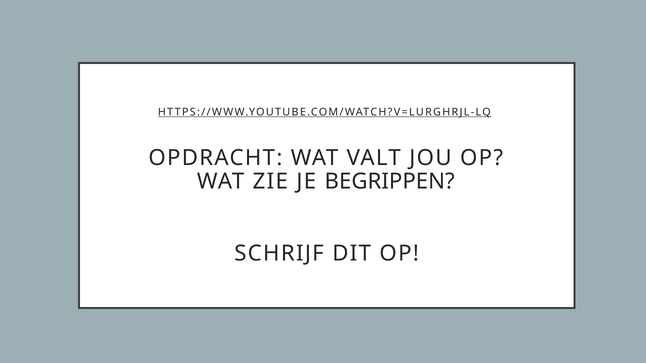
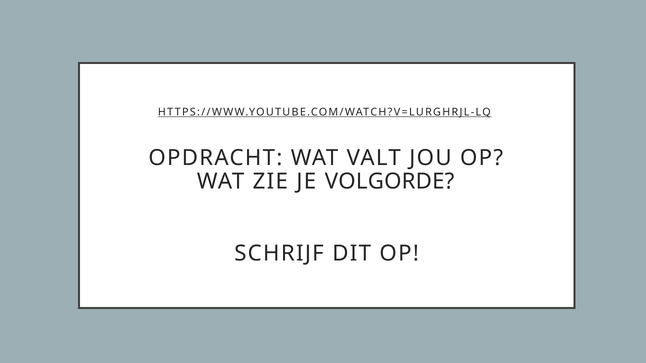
BEGRIPPEN: BEGRIPPEN -> VOLGORDE (390, 182)
